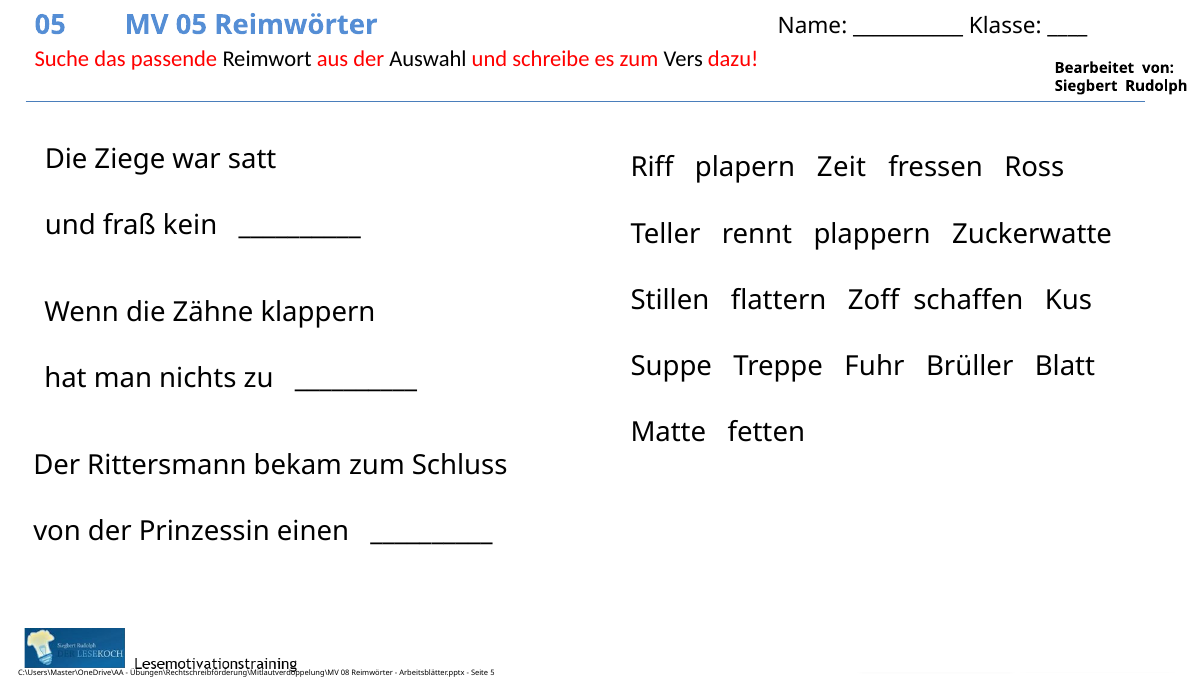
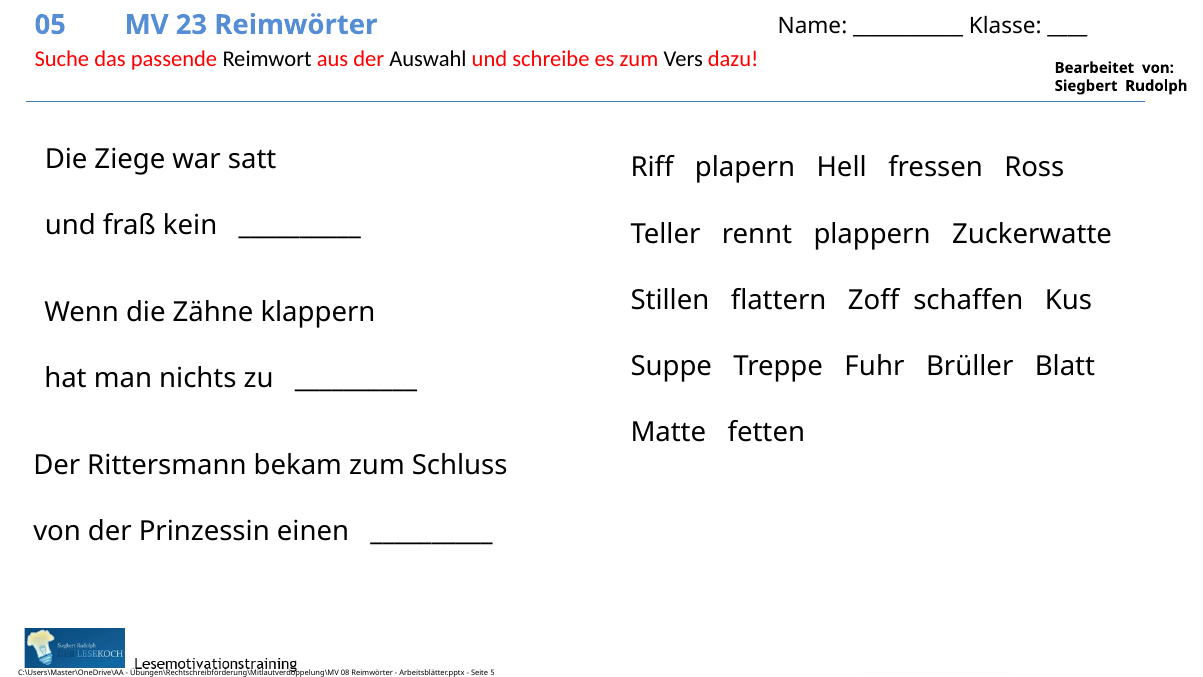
MV 05: 05 -> 23 (191, 25)
Zeit: Zeit -> Hell (842, 168)
